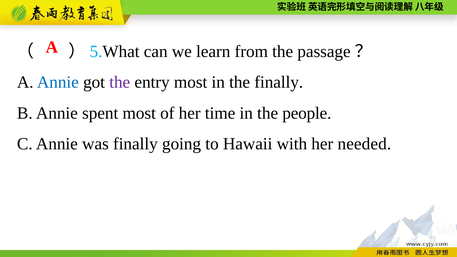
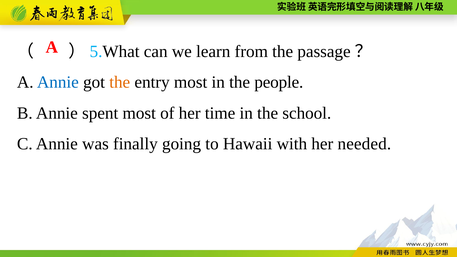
the colour: purple -> orange (120, 82)
the finally: finally -> people (279, 82)
people: people -> school (307, 113)
